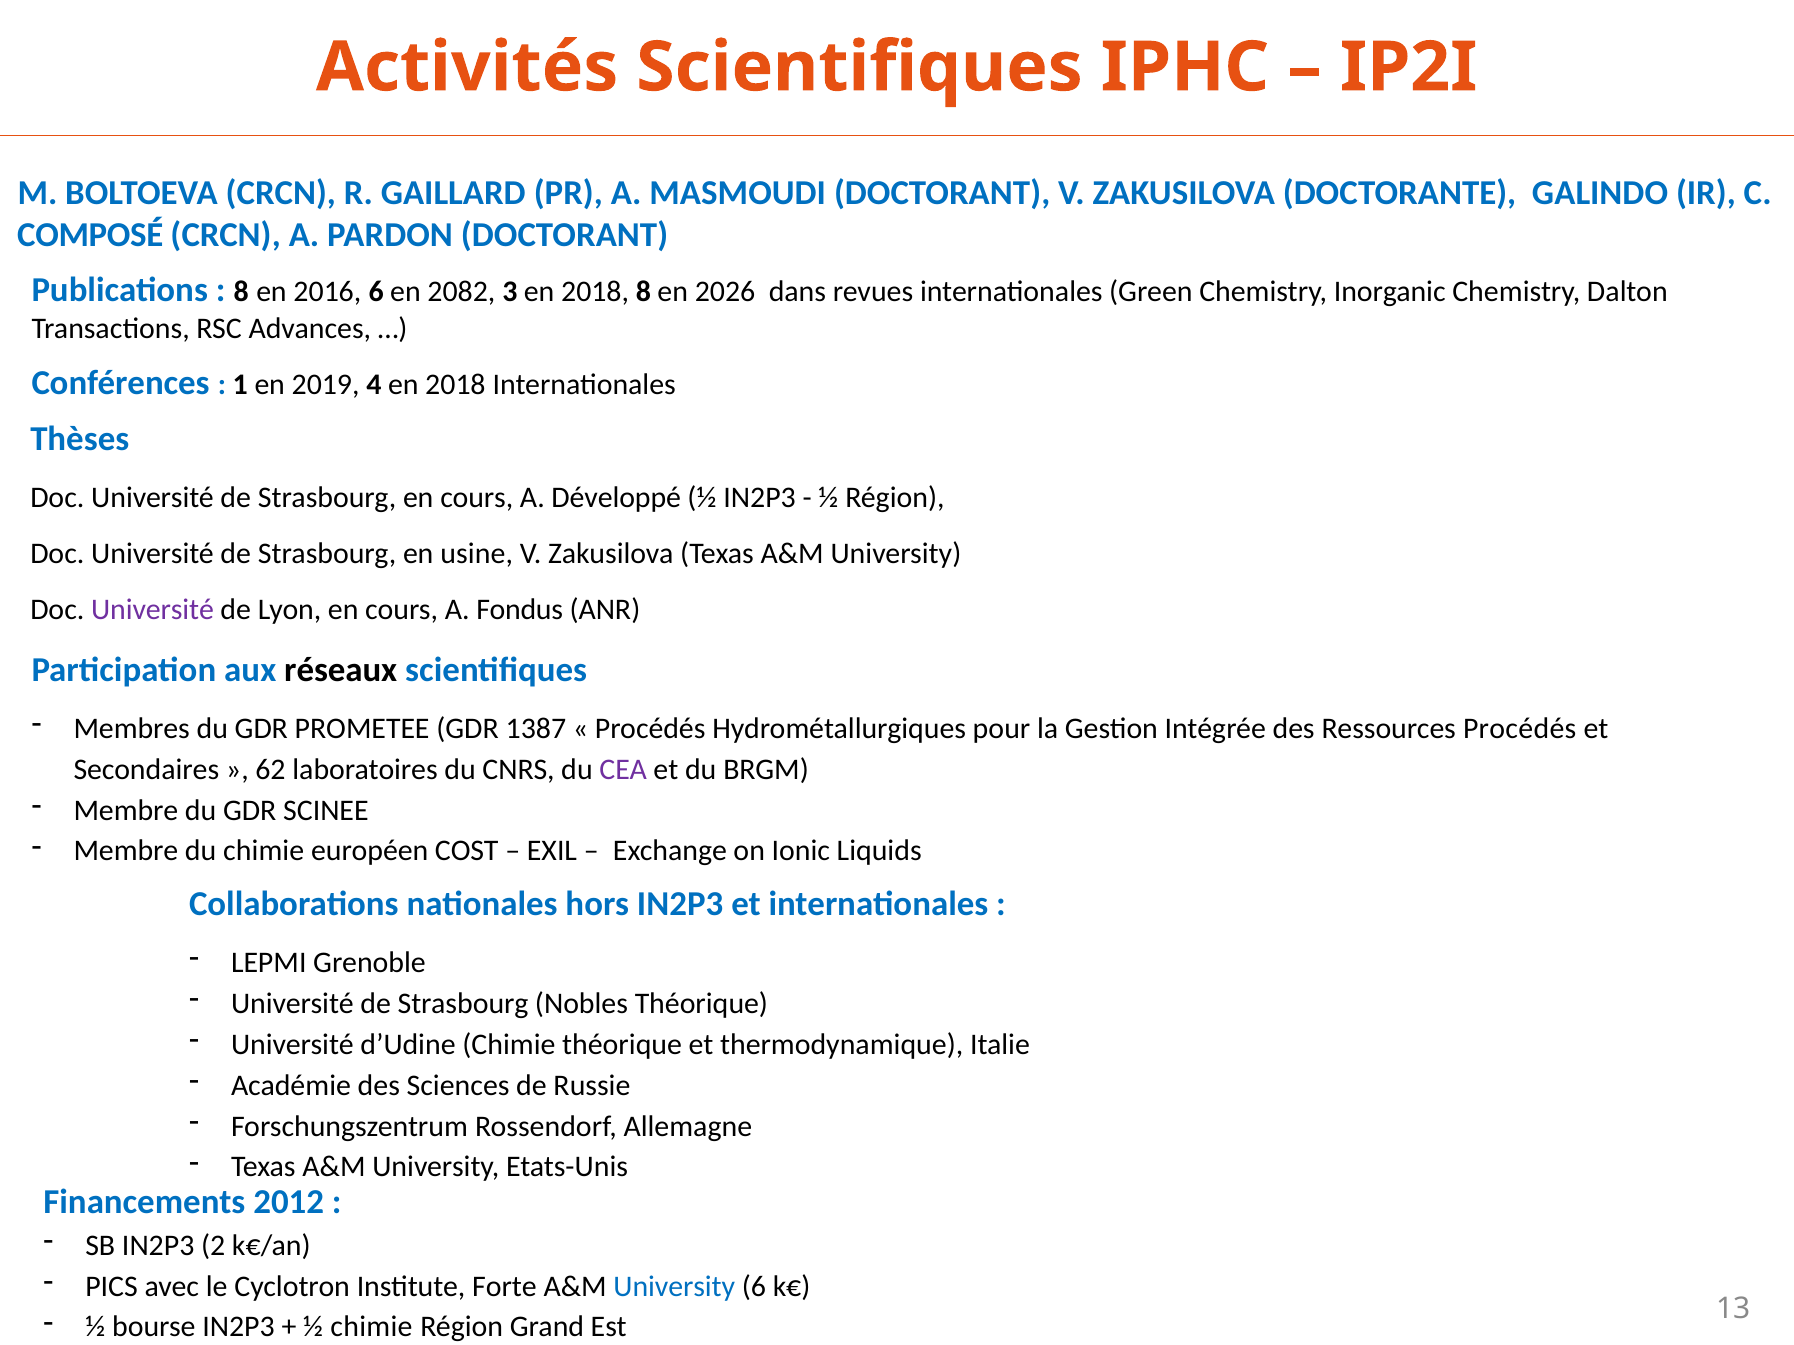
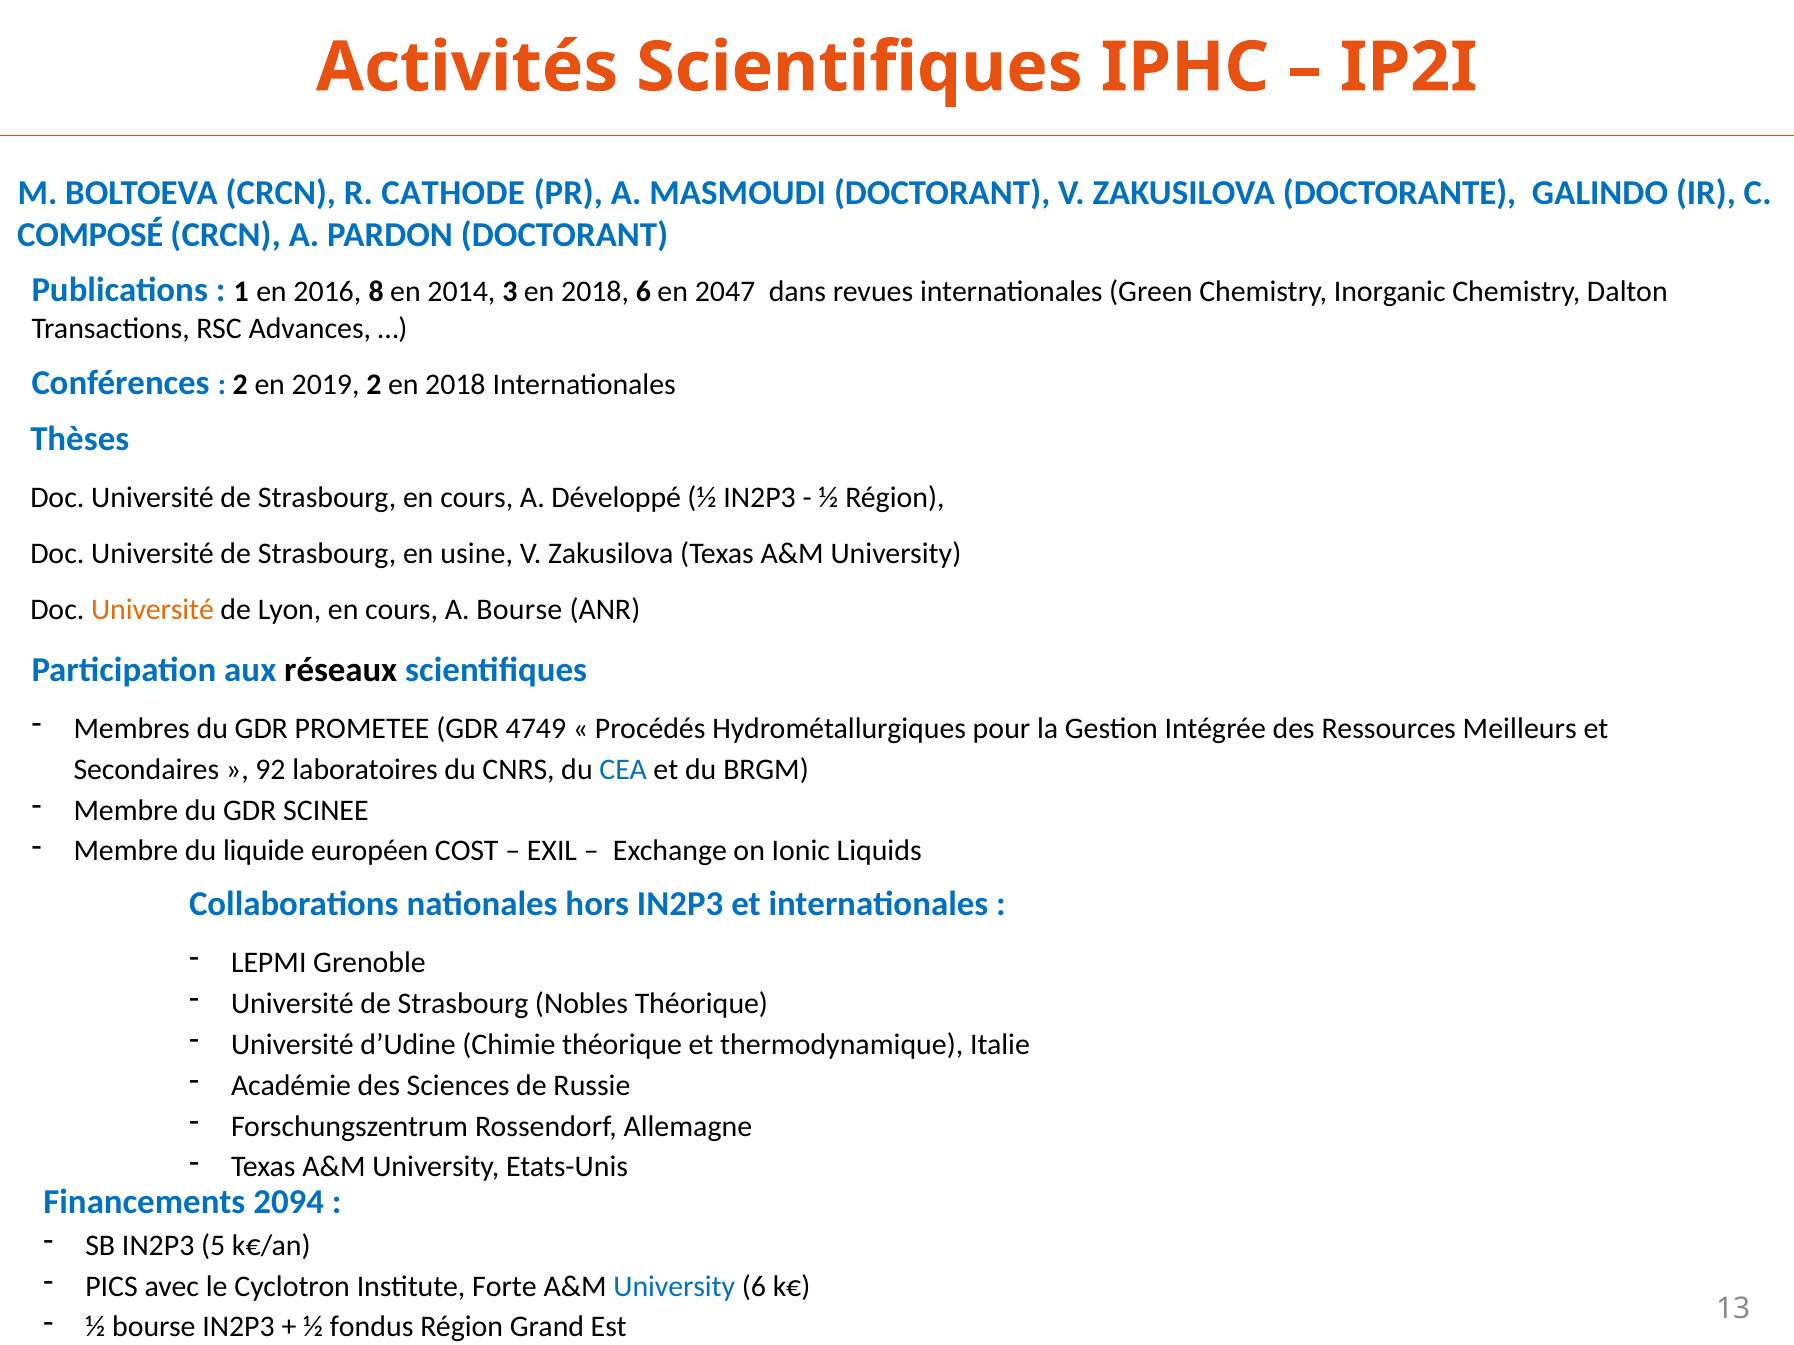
GAILLARD: GAILLARD -> CATHODE (453, 193)
8: 8 -> 1 (241, 292)
2016 6: 6 -> 8 (376, 292)
2082: 2082 -> 2014 (461, 292)
2018 8: 8 -> 6 (644, 292)
2026: 2026 -> 2047 (725, 292)
1: 1 -> 2 (240, 385)
2019 4: 4 -> 2 (374, 385)
Université colour: purple -> orange (153, 610)
A Fondus: Fondus -> Bourse (519, 610)
1387: 1387 -> 4749 (536, 729)
Ressources Procédés: Procédés -> Meilleurs (1520, 729)
62: 62 -> 92 (270, 770)
CEA colour: purple -> blue (623, 770)
du chimie: chimie -> liquide (264, 851)
2012: 2012 -> 2094 (289, 1202)
2: 2 -> 5 (213, 1246)
½ chimie: chimie -> fondus (372, 1328)
